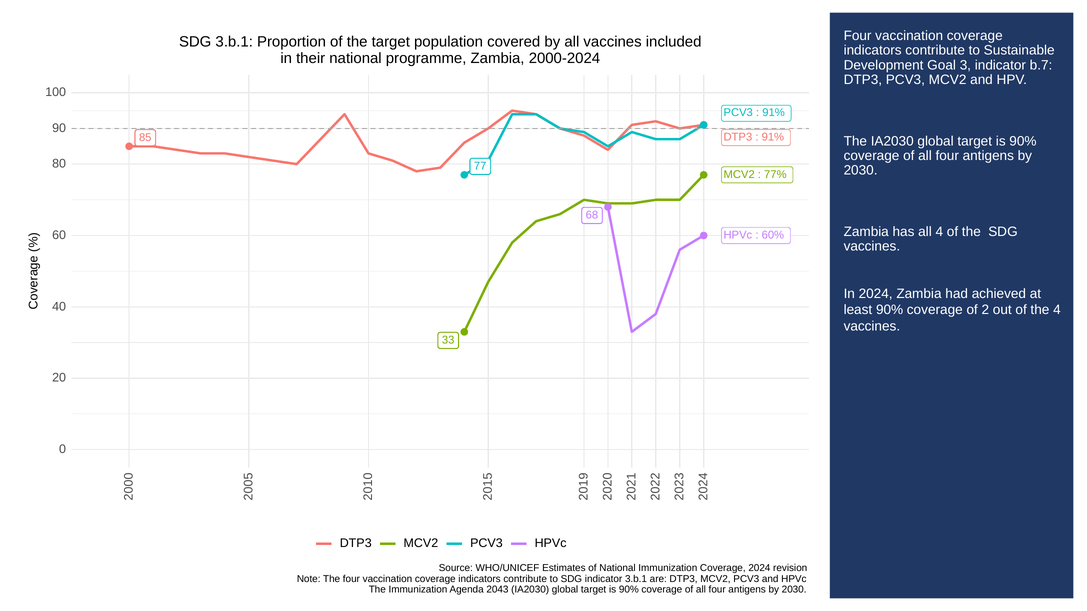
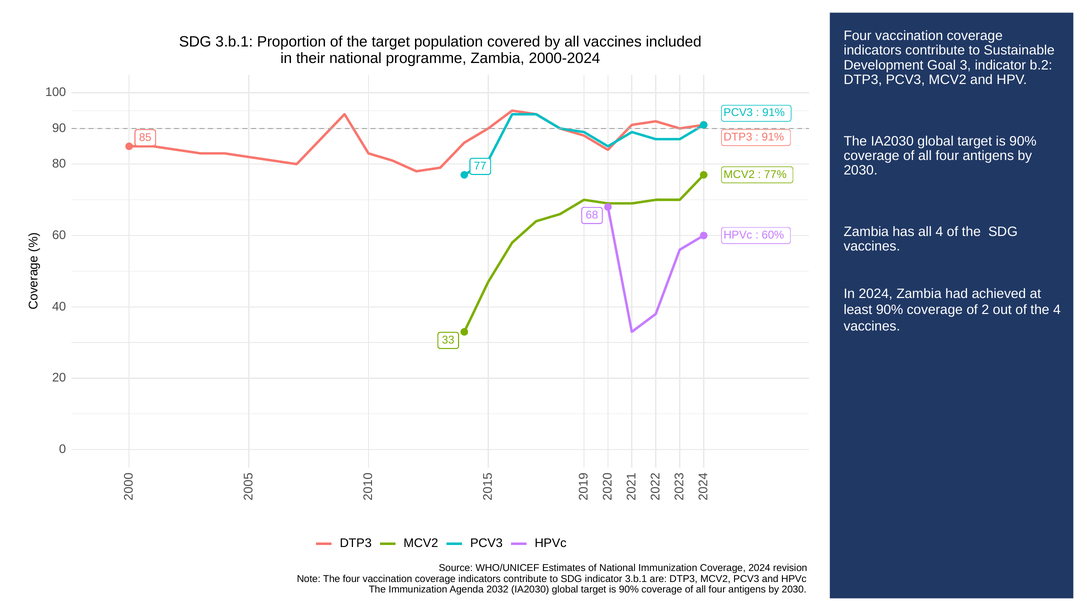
b.7: b.7 -> b.2 (1041, 65)
2043: 2043 -> 2032 (497, 590)
